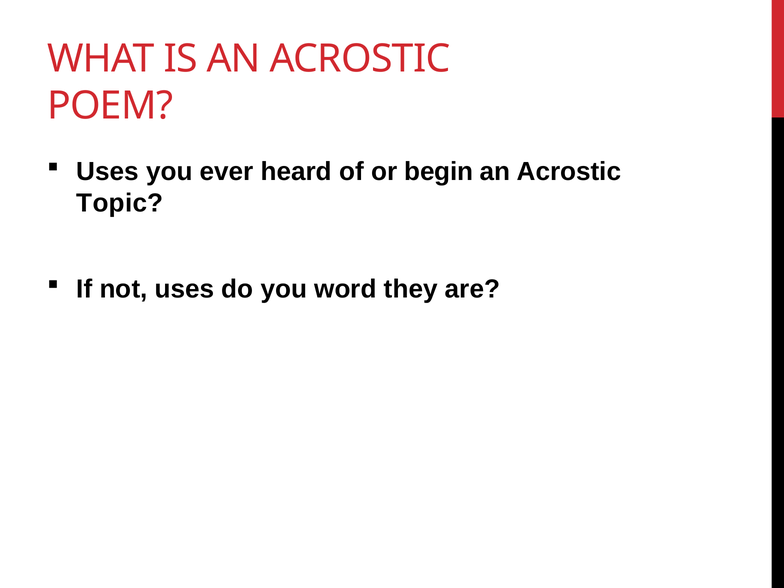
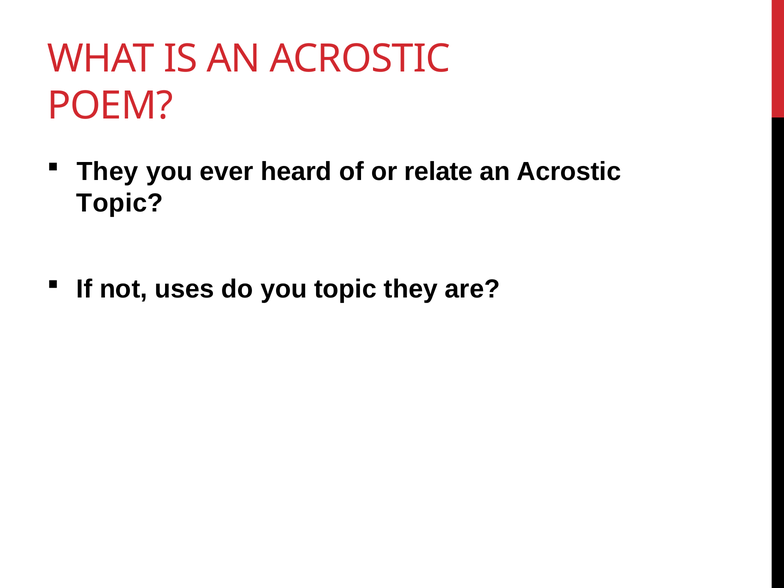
Uses: Uses -> They (108, 172)
begin: begin -> relate (439, 172)
you word: word -> topic (345, 289)
